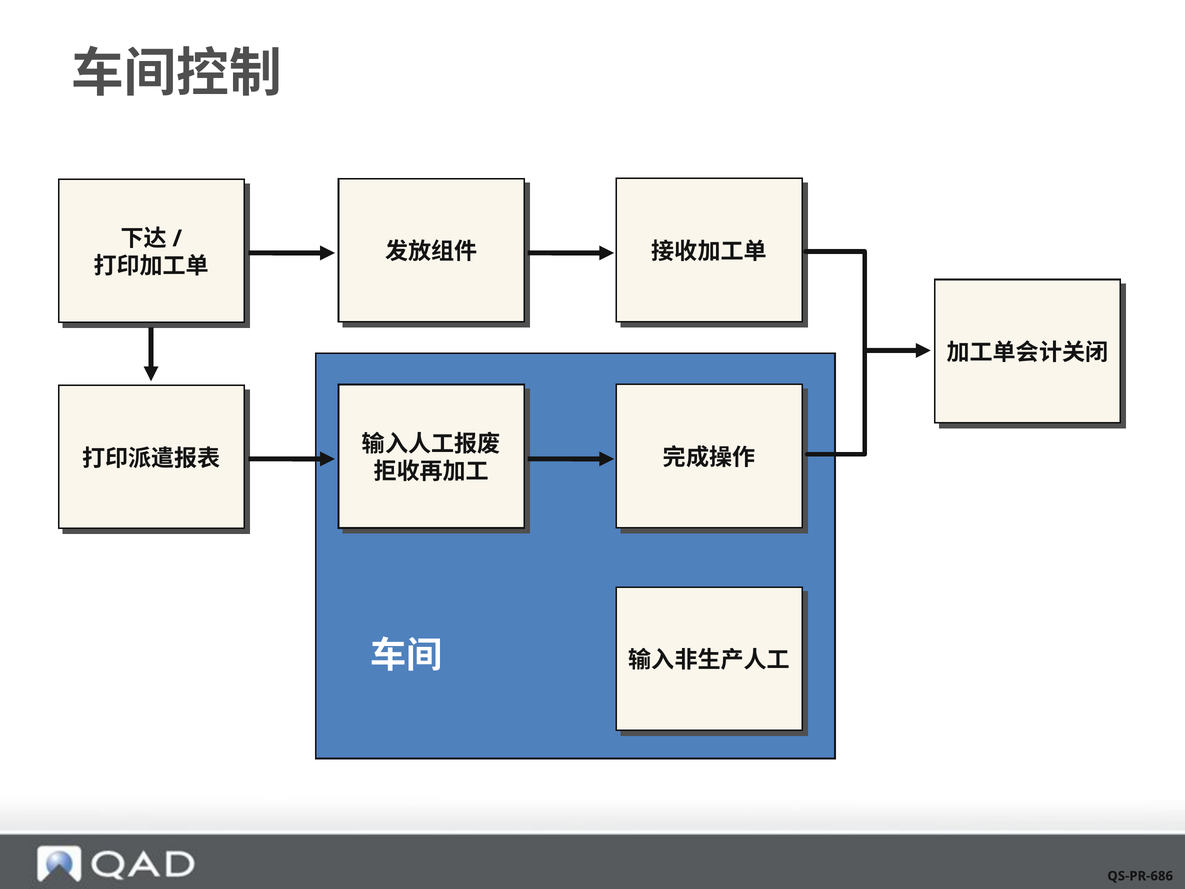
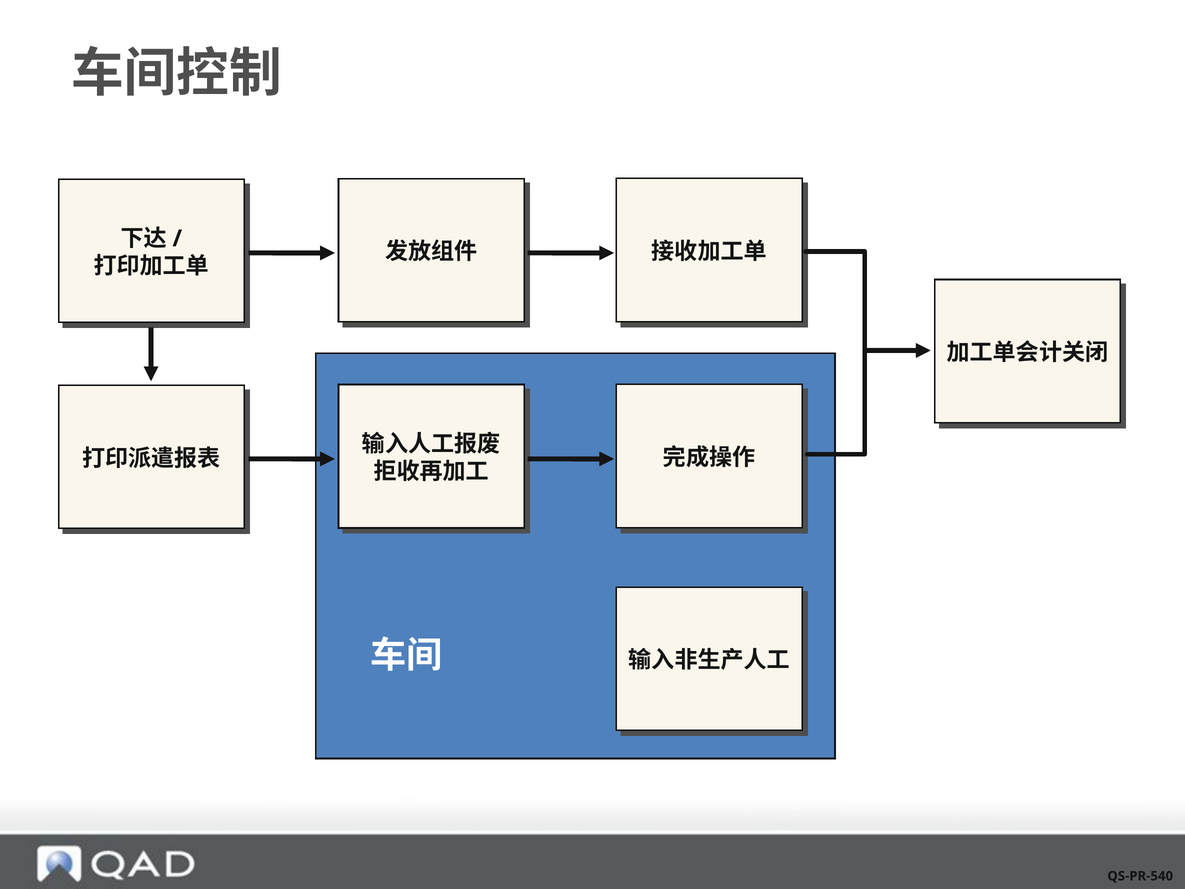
QS-PR-686: QS-PR-686 -> QS-PR-540 (1140, 876)
